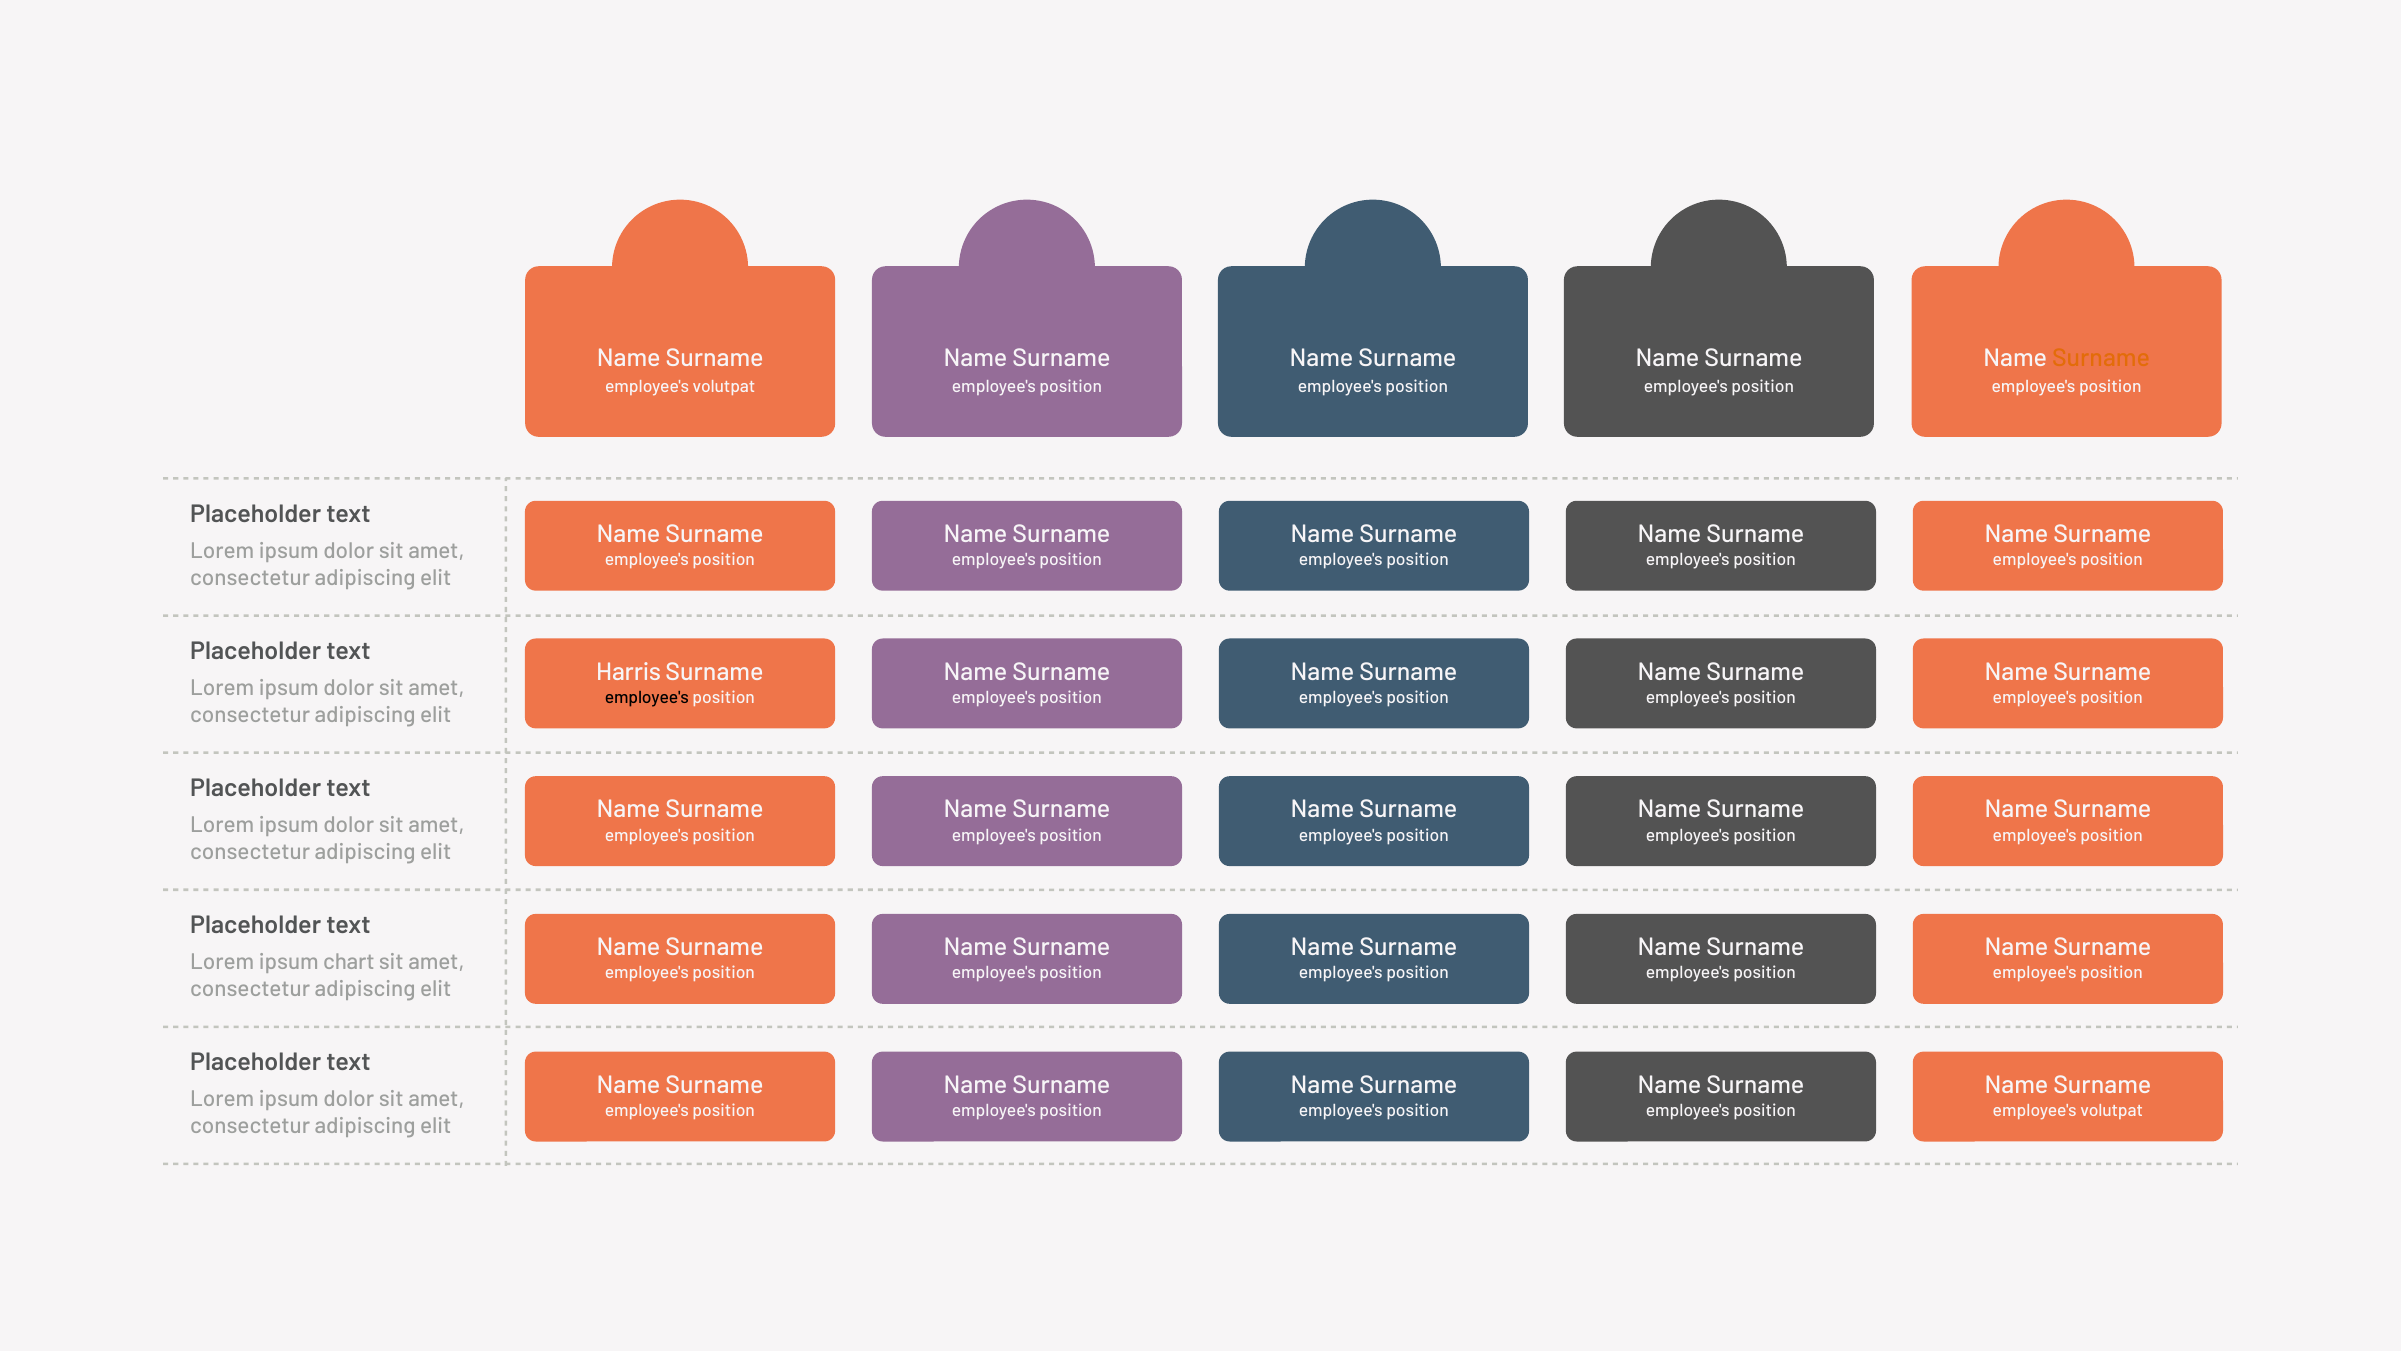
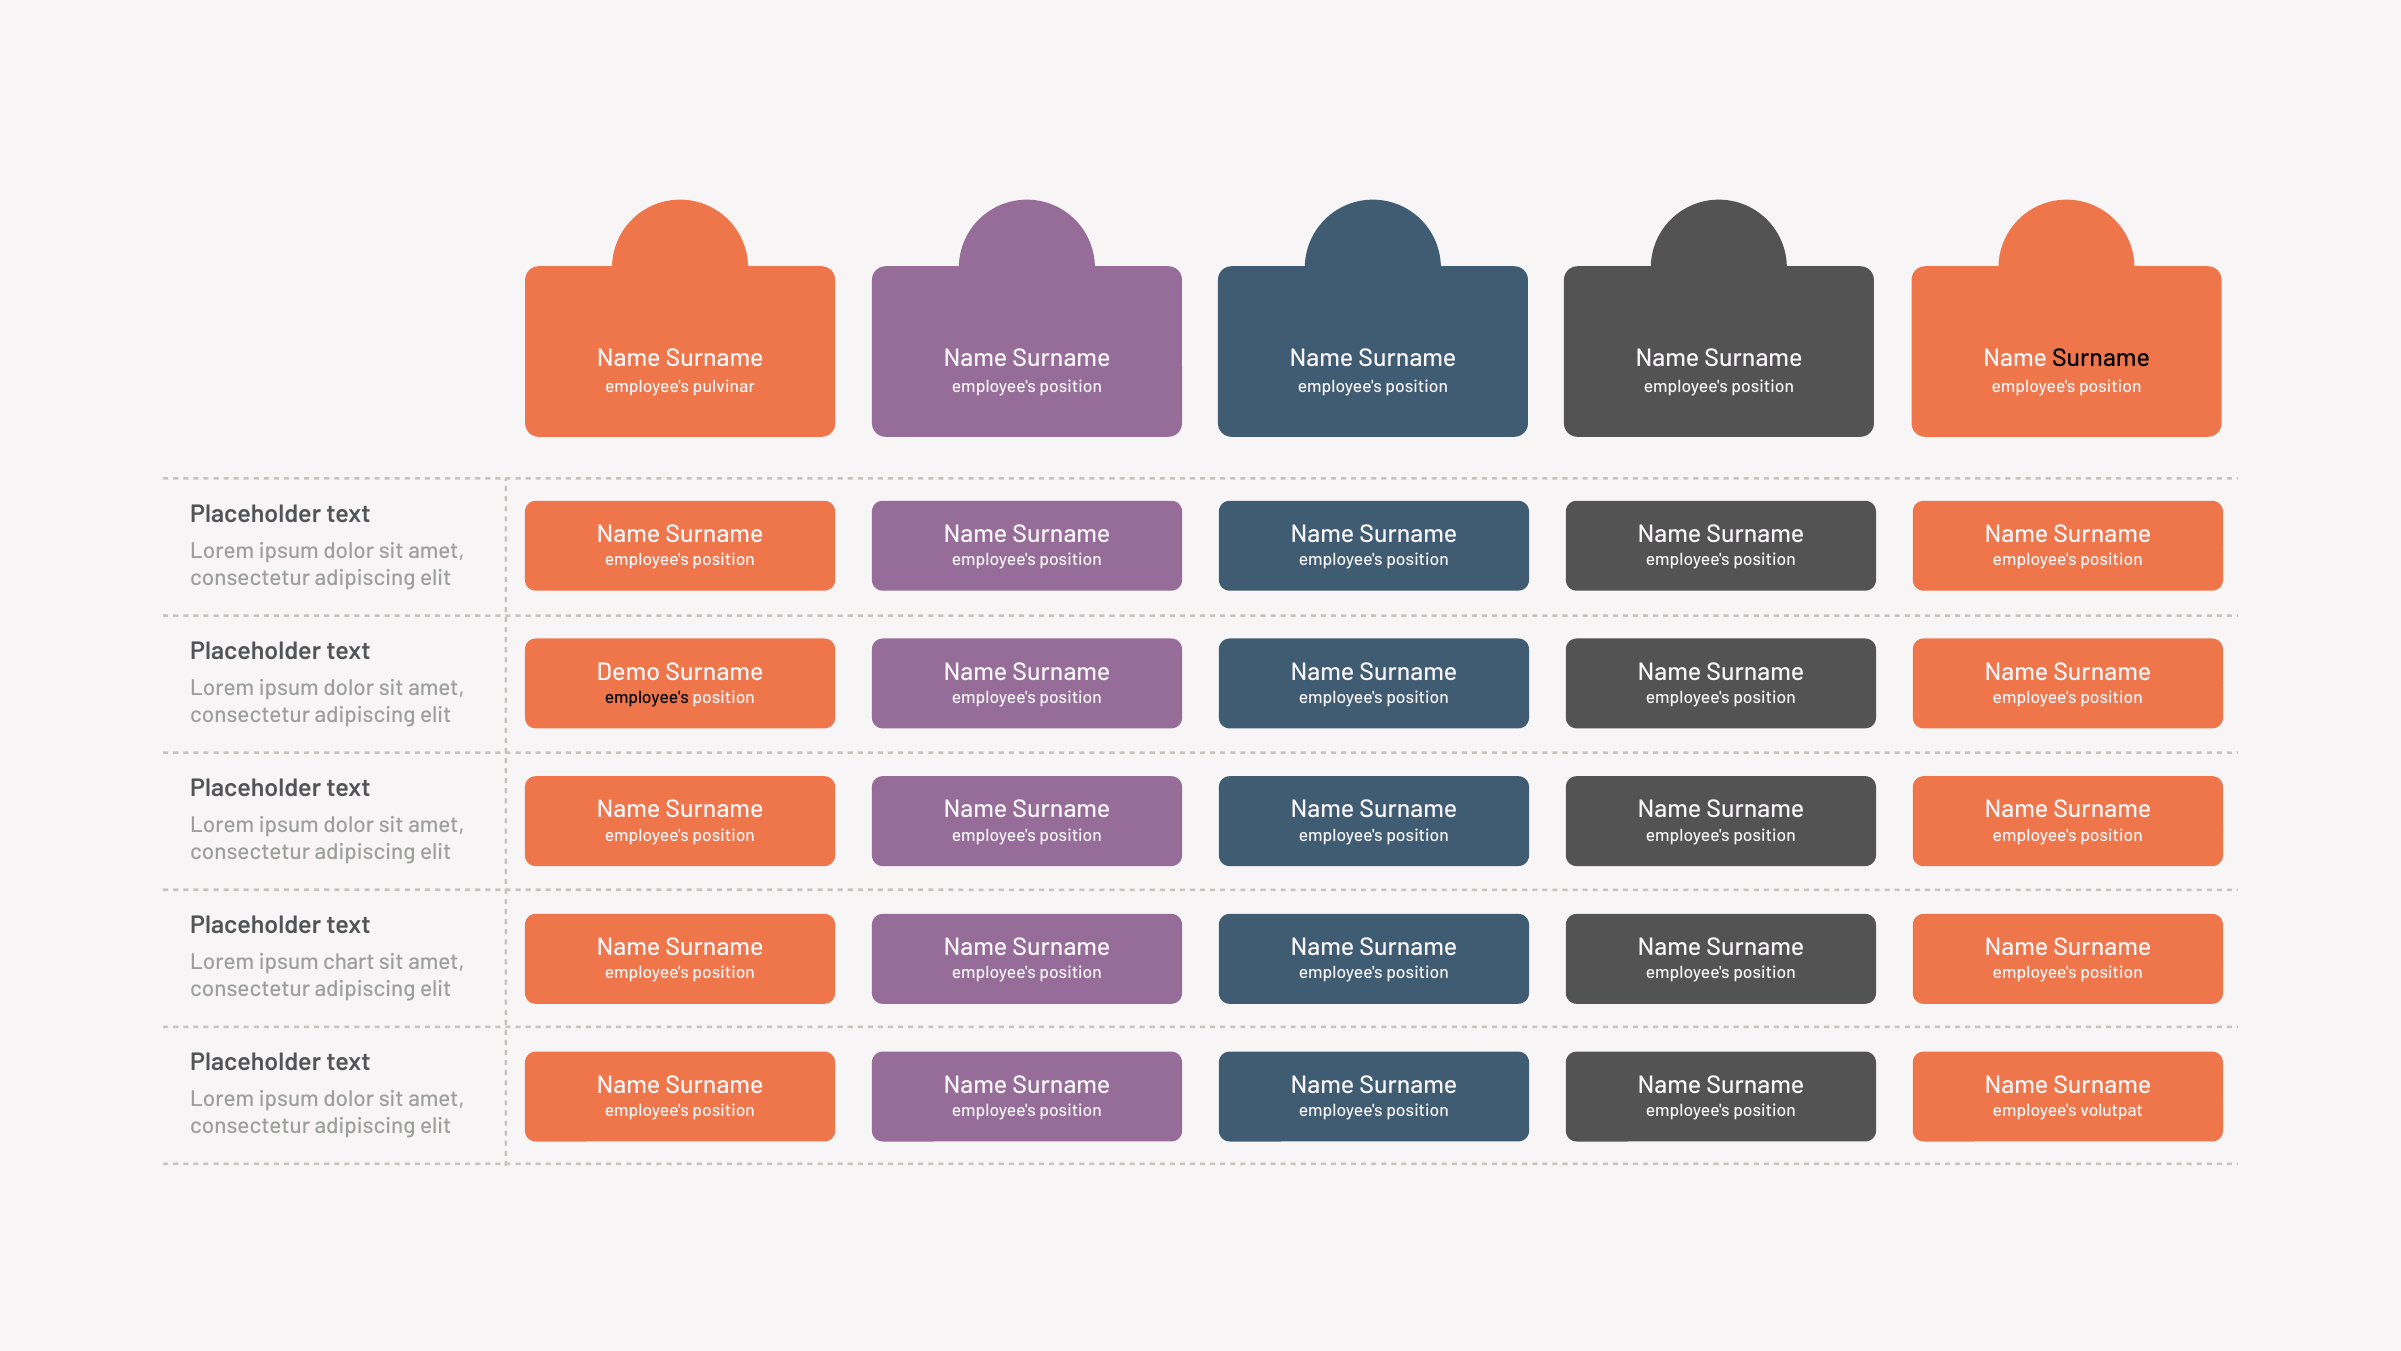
Surname colour: orange -> black (2101, 358)
volutpat: volutpat -> pulvinar (724, 387)
Harris: Harris -> Demo (628, 672)
